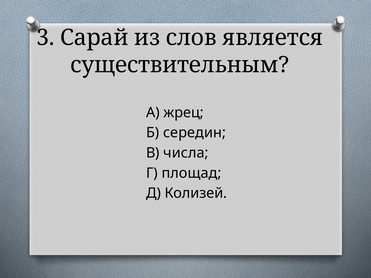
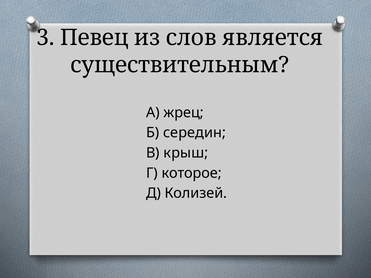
Сарай: Сарай -> Певец (94, 38)
числа: числа -> крыш (186, 153)
площад: площад -> которое (192, 173)
